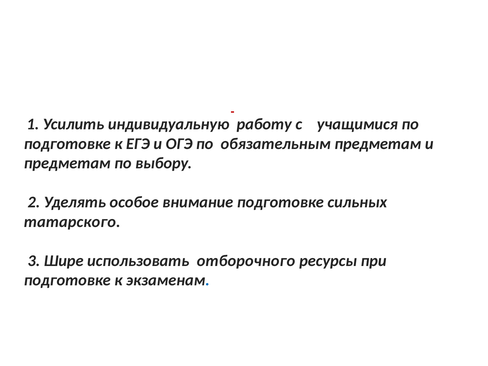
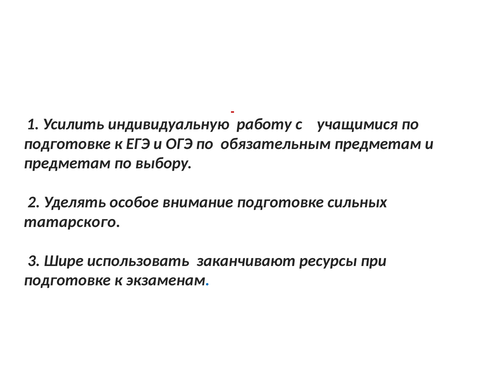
отборочного: отборочного -> заканчивают (246, 261)
